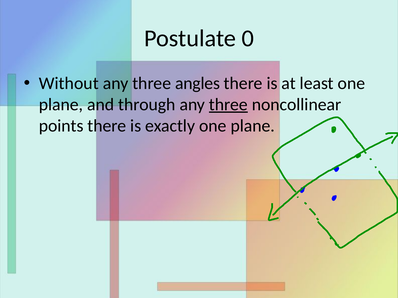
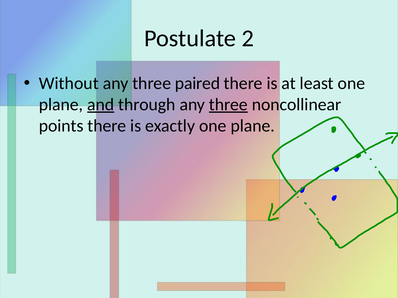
0: 0 -> 2 (248, 39)
angles: angles -> paired (197, 83)
and underline: none -> present (101, 105)
